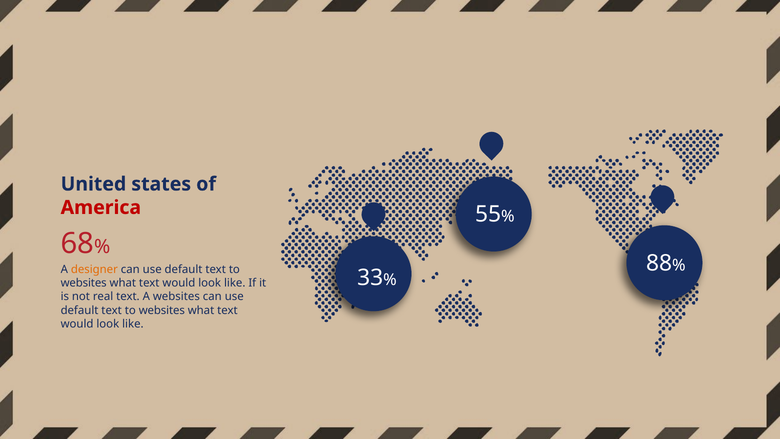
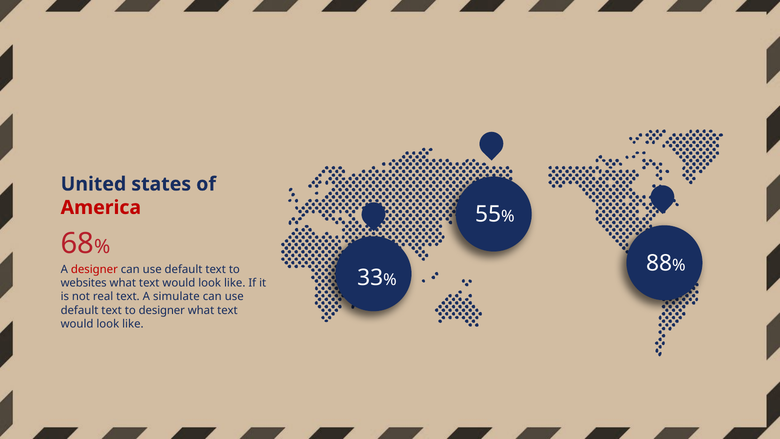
designer colour: orange -> red (94, 269)
A websites: websites -> simulate (176, 296)
websites: websites -> designer (162, 310)
